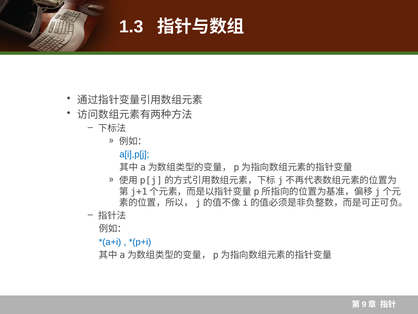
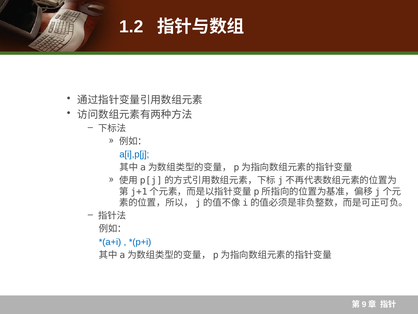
1.3: 1.3 -> 1.2 (131, 27)
